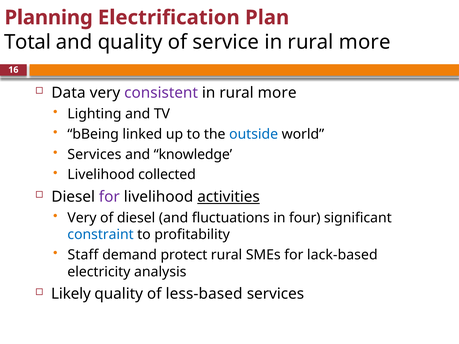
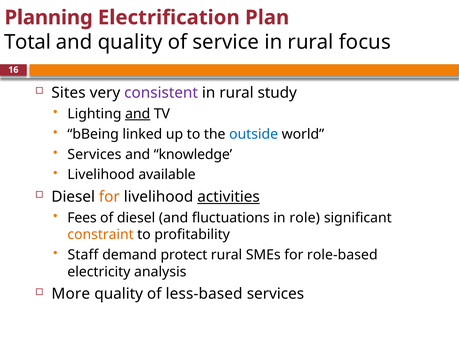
service in rural more: more -> focus (365, 42)
Data: Data -> Sites (68, 93)
more: more -> study (277, 93)
and underline: none -> present (138, 114)
collected: collected -> available (167, 175)
for colour: purple -> orange (109, 197)
Very: Very -> Fees (82, 218)
four: four -> role (305, 218)
constraint colour: blue -> orange (101, 235)
lack-based: lack-based -> role-based (342, 255)
Likely: Likely -> More (71, 294)
